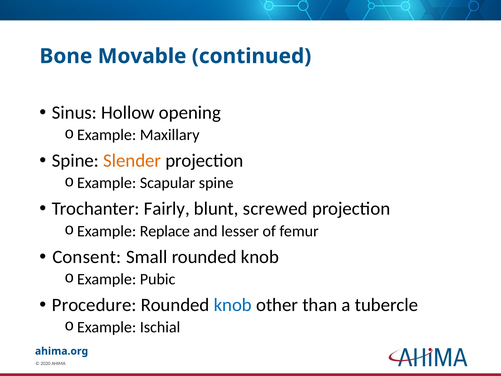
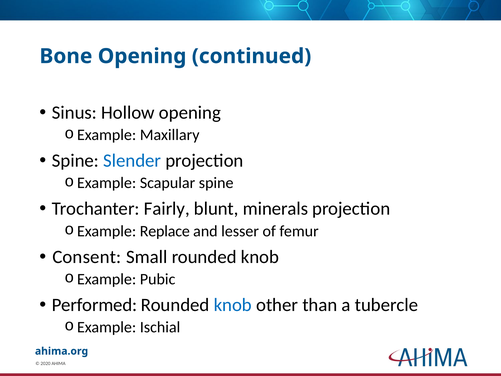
Bone Movable: Movable -> Opening (142, 56)
Slender colour: orange -> blue (132, 161)
screwed: screwed -> minerals (275, 209)
Procedure: Procedure -> Performed (94, 305)
